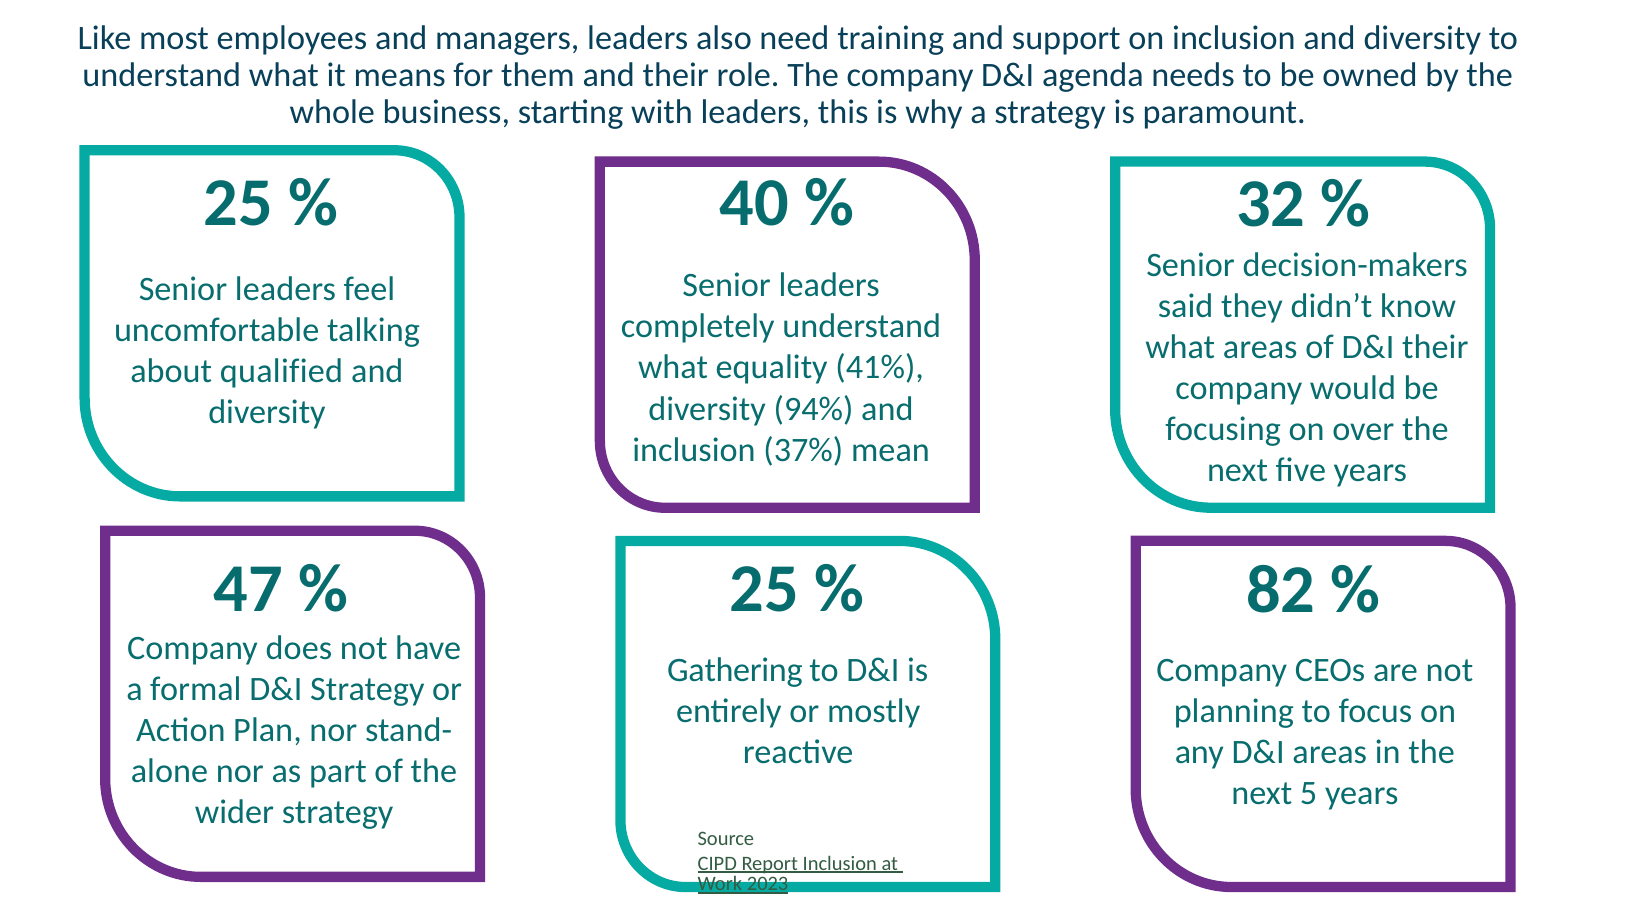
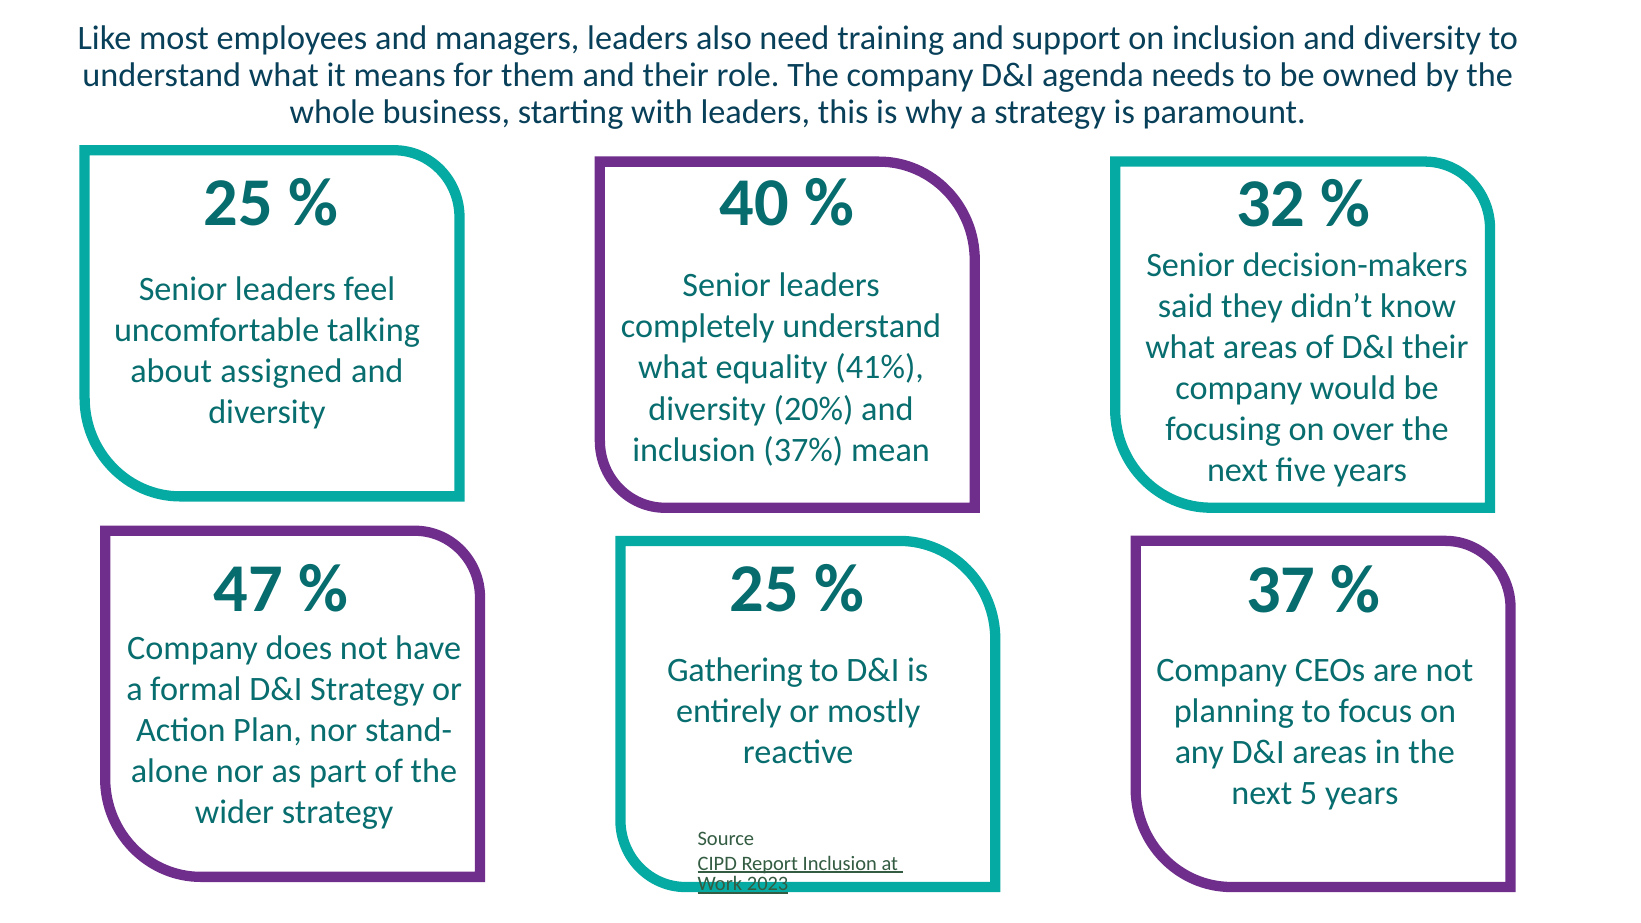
qualified: qualified -> assigned (281, 371)
94%: 94% -> 20% (814, 409)
82: 82 -> 37 (1281, 590)
